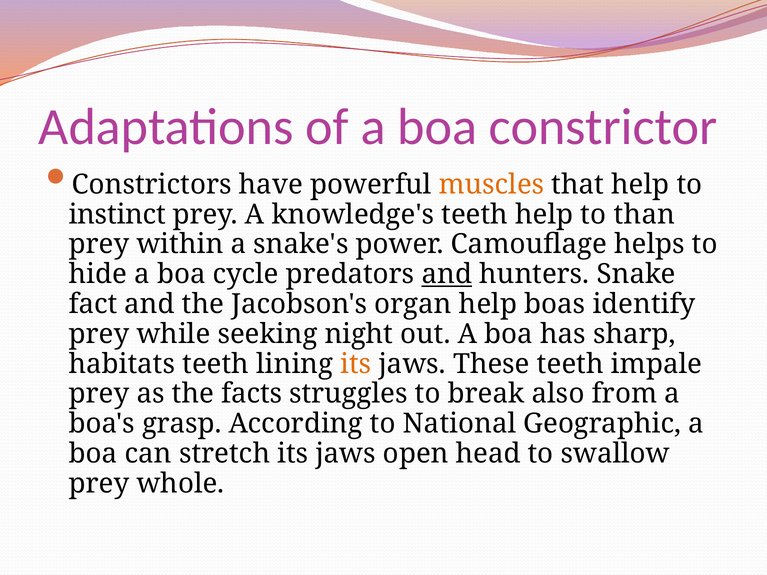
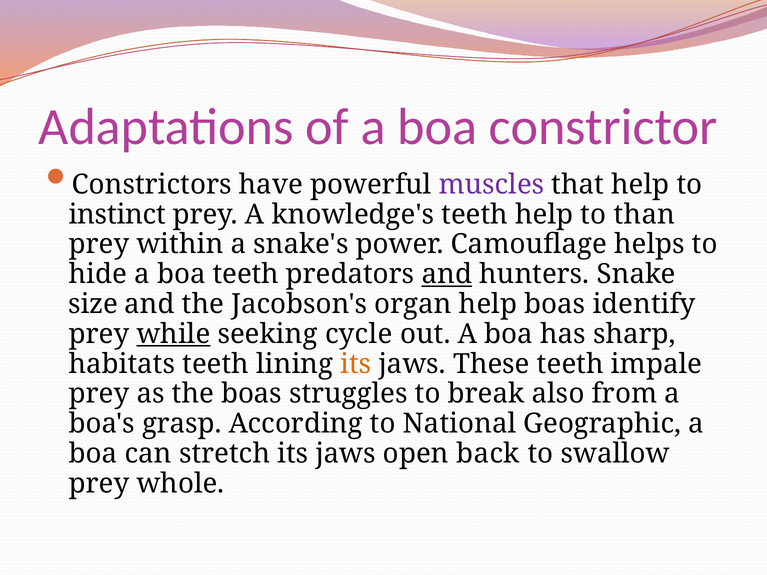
muscles colour: orange -> purple (491, 185)
boa cycle: cycle -> teeth (246, 274)
fact: fact -> size (93, 304)
while underline: none -> present (173, 334)
night: night -> cycle (359, 334)
the facts: facts -> boas (252, 394)
head: head -> back (488, 454)
